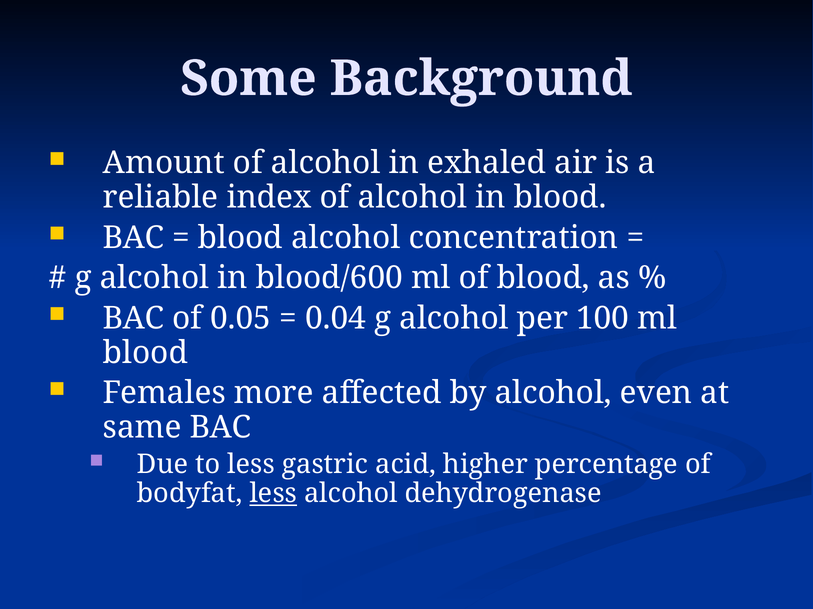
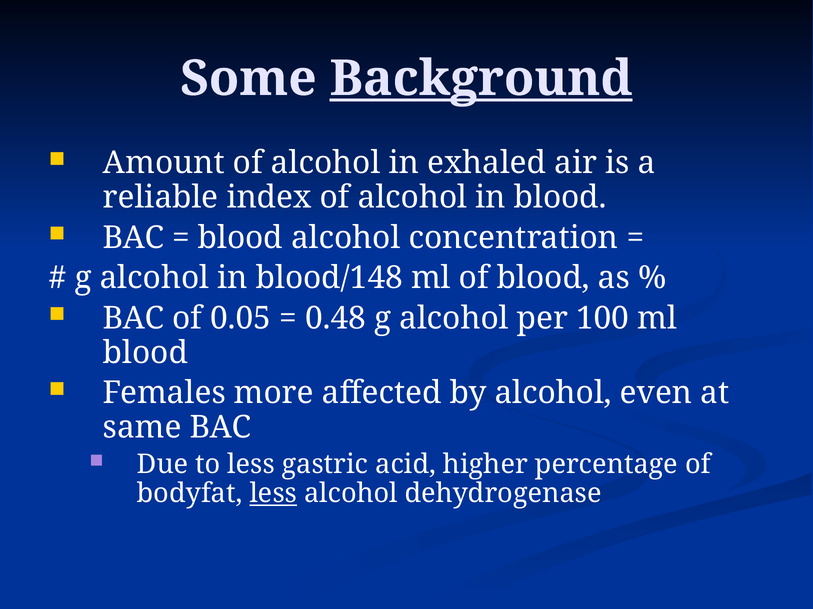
Background underline: none -> present (481, 79)
blood/600: blood/600 -> blood/148 (329, 278)
0.04: 0.04 -> 0.48 (336, 319)
